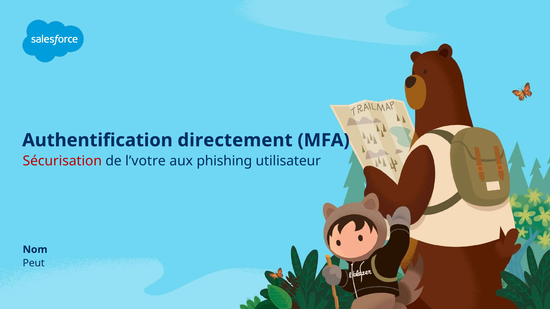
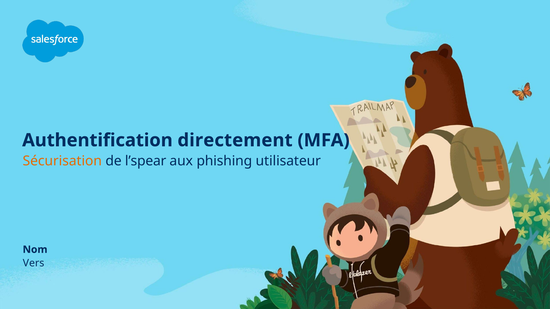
Sécurisation colour: red -> orange (62, 161)
l’votre: l’votre -> l’spear (146, 161)
Peut: Peut -> Vers (34, 264)
